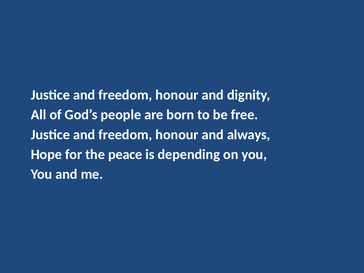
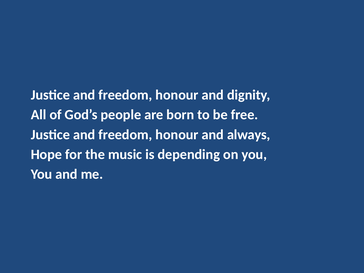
peace: peace -> music (125, 154)
